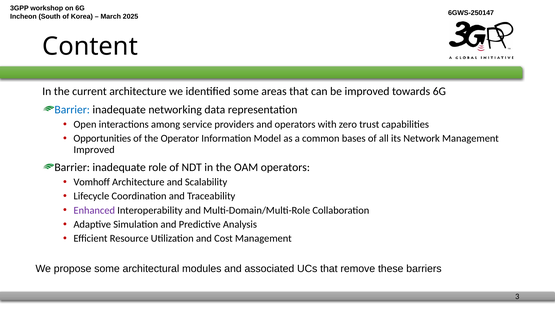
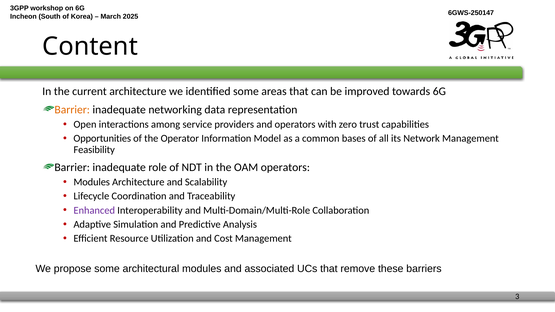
Barrier colour: blue -> orange (72, 110)
Improved: Improved -> Feasibility (94, 150)
Vomhoff: Vomhoff -> Modules (92, 182)
